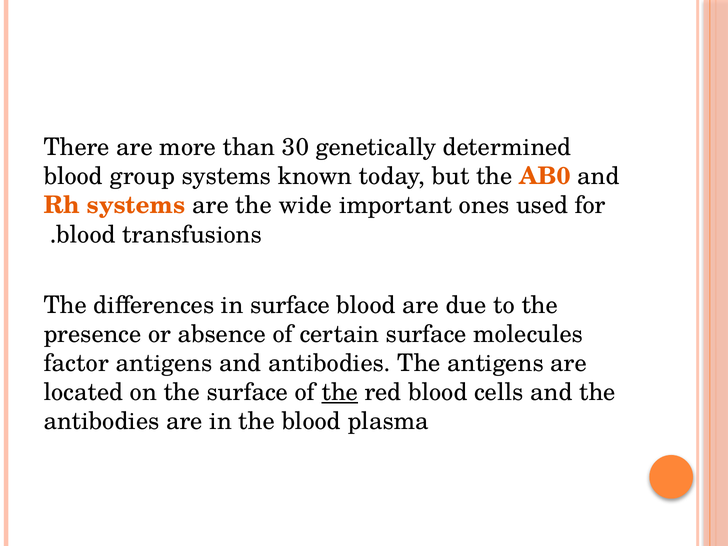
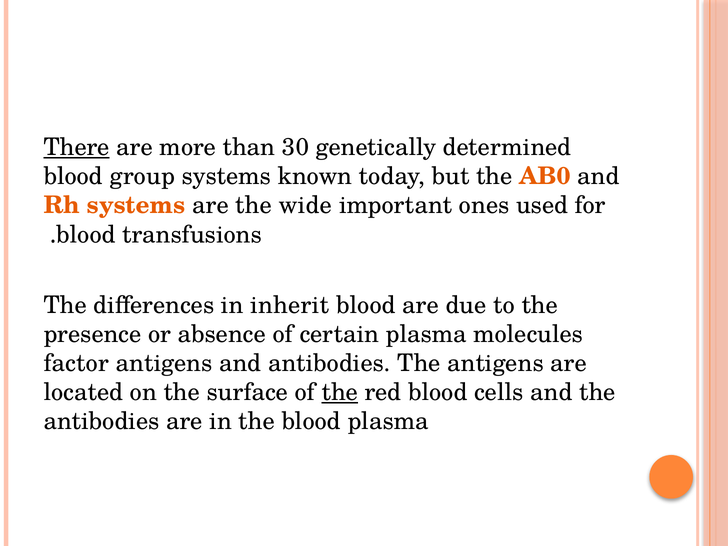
There underline: none -> present (77, 147)
in surface: surface -> inherit (290, 305)
certain surface: surface -> plasma (426, 334)
